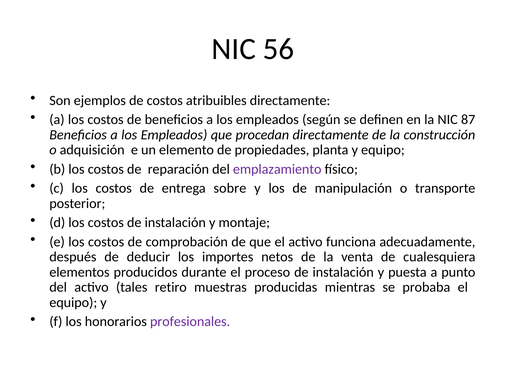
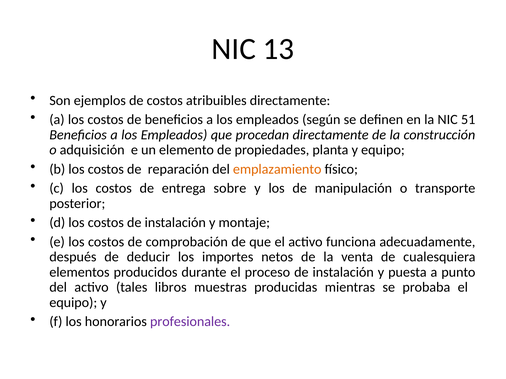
56: 56 -> 13 (279, 49)
87: 87 -> 51 (468, 120)
emplazamiento colour: purple -> orange (277, 169)
retiro: retiro -> libros (171, 288)
